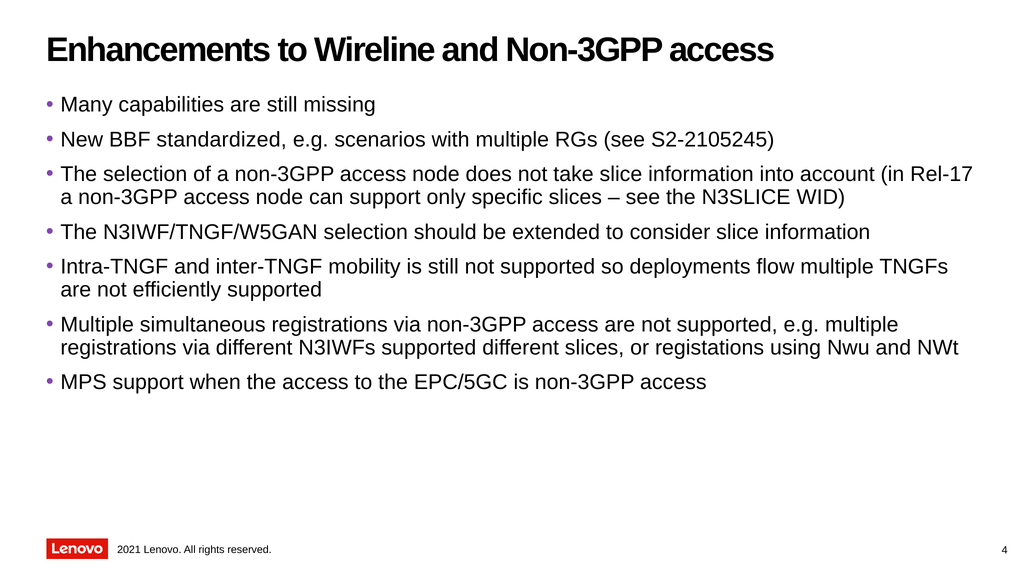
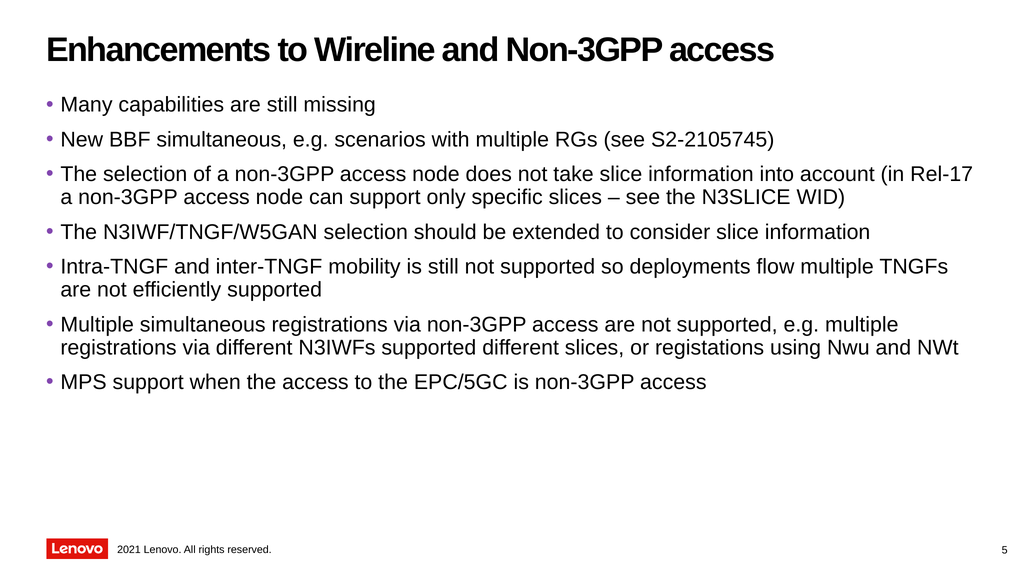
BBF standardized: standardized -> simultaneous (222, 140)
S2-2105245: S2-2105245 -> S2-2105745 (713, 140)
4: 4 -> 5 (1005, 551)
